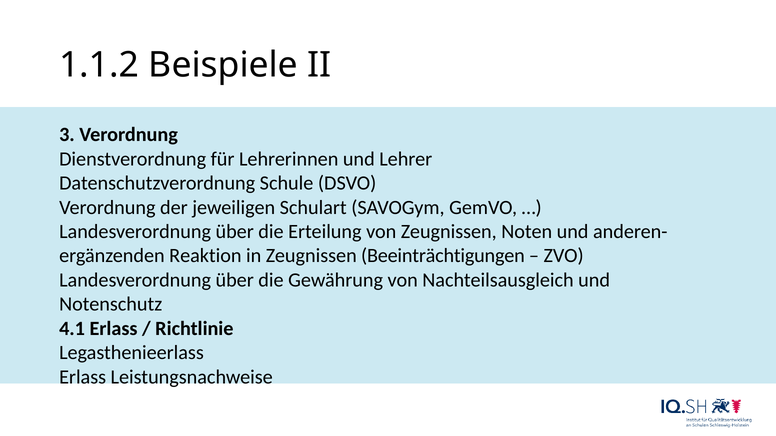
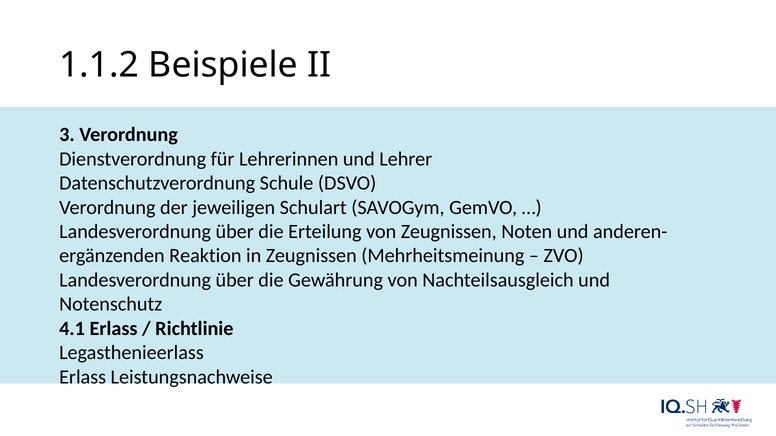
Beeinträchtigungen: Beeinträchtigungen -> Mehrheitsmeinung (443, 256)
